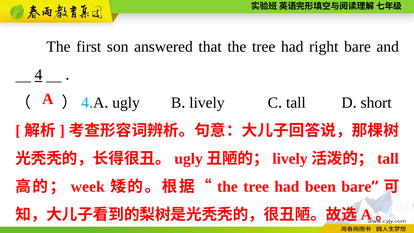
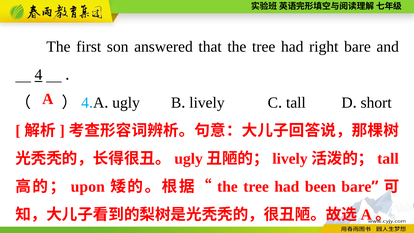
week: week -> upon (88, 187)
